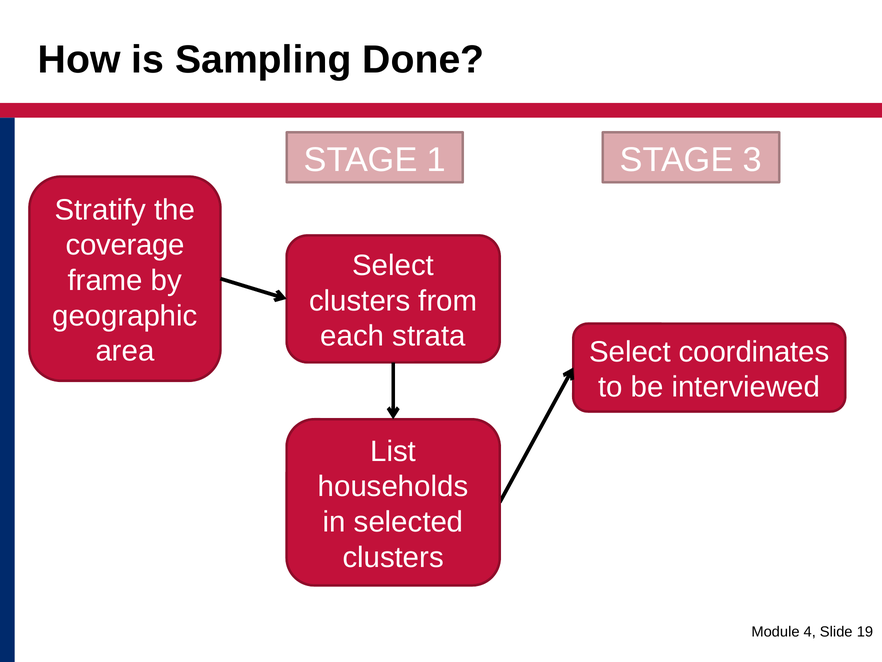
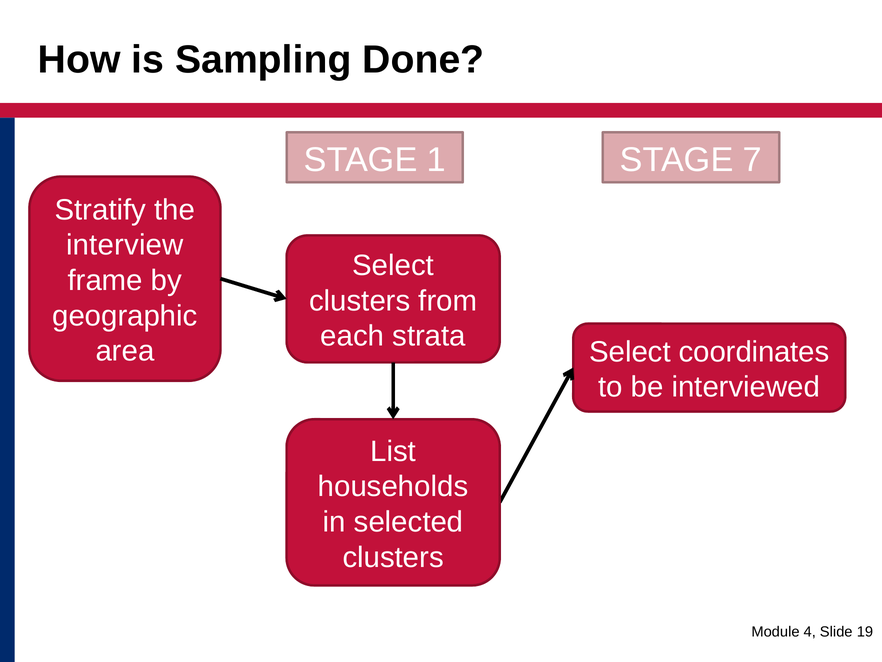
3: 3 -> 7 (752, 160)
coverage: coverage -> interview (125, 245)
